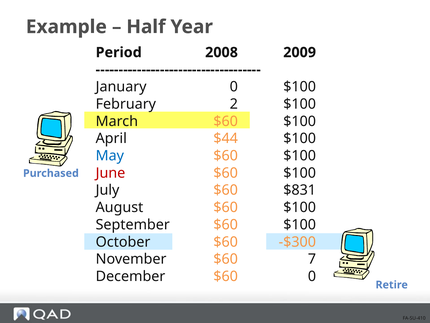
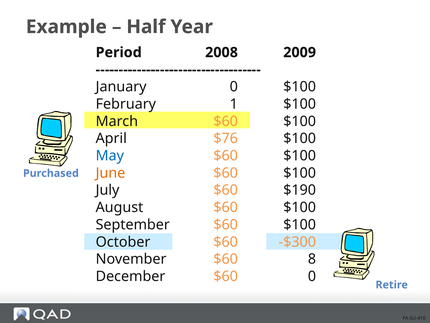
2: 2 -> 1 (234, 104)
$44: $44 -> $76 (226, 138)
June colour: red -> orange (110, 173)
$831: $831 -> $190 (300, 190)
7: 7 -> 8 (312, 259)
